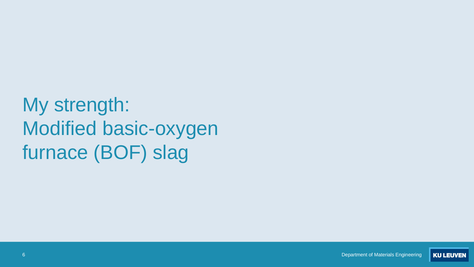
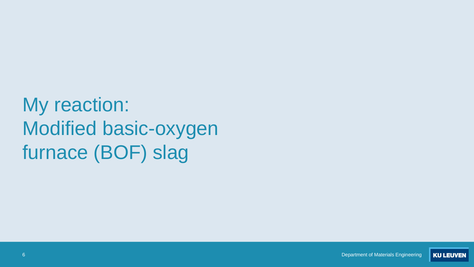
strength: strength -> reaction (92, 105)
